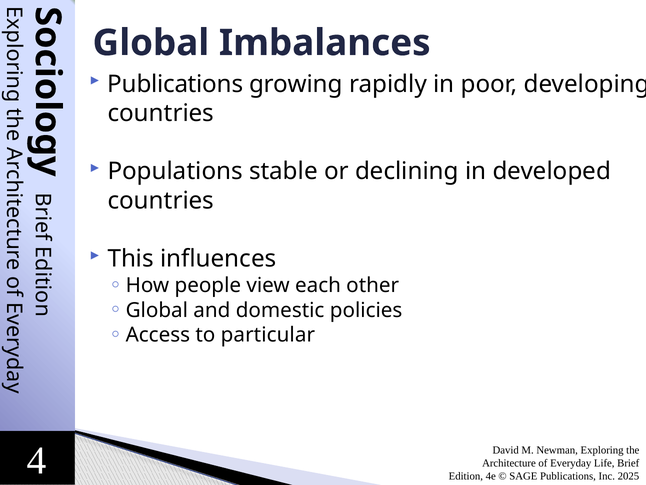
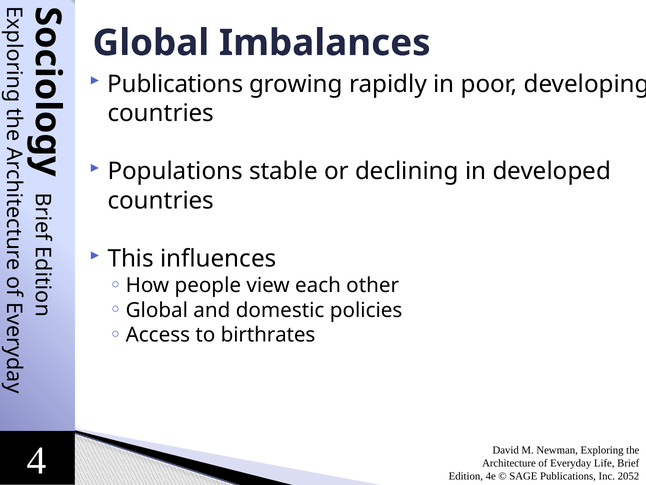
particular: particular -> birthrates (268, 335)
2025: 2025 -> 2052 (628, 476)
